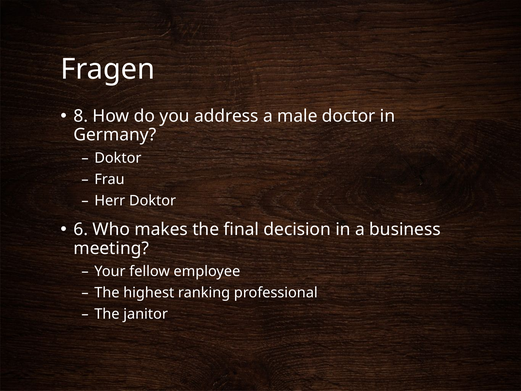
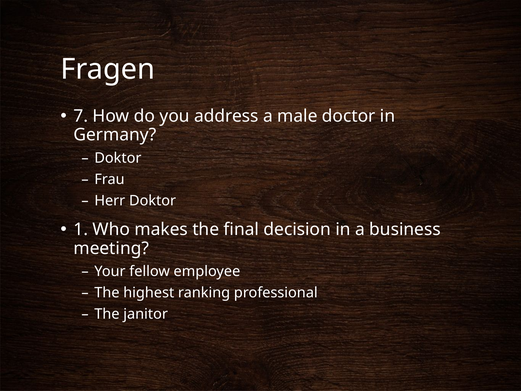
8: 8 -> 7 (81, 116)
6: 6 -> 1 (81, 229)
